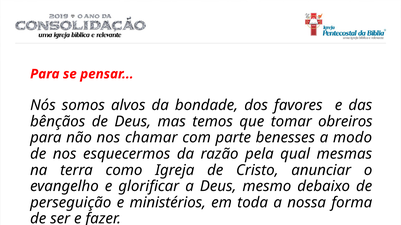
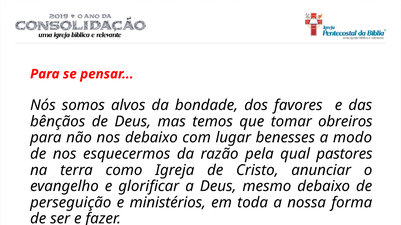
nos chamar: chamar -> debaixo (151, 138)
parte: parte -> lugar (233, 138)
mesmas: mesmas -> pastores (344, 154)
